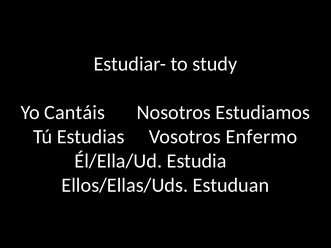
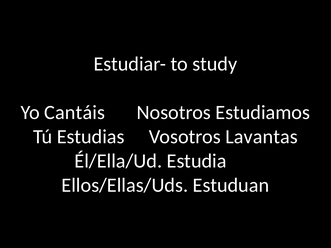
Enfermo: Enfermo -> Lavantas (262, 137)
